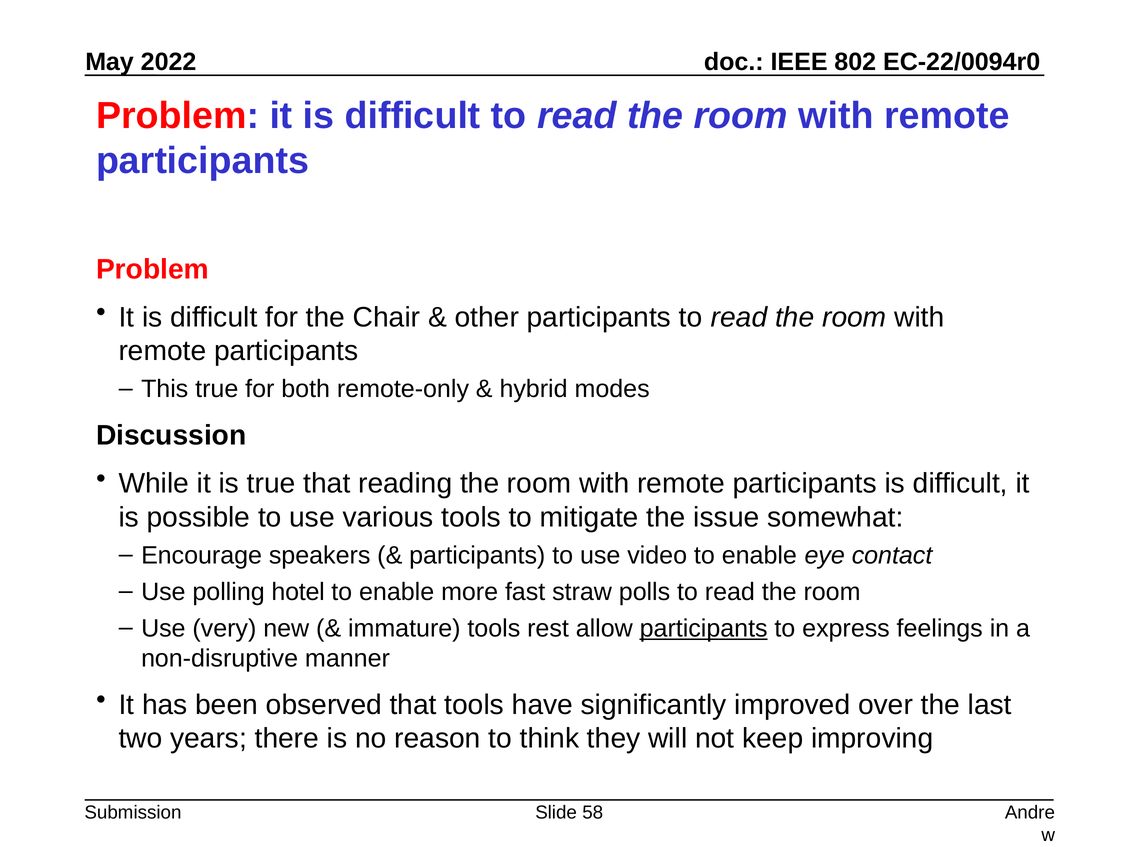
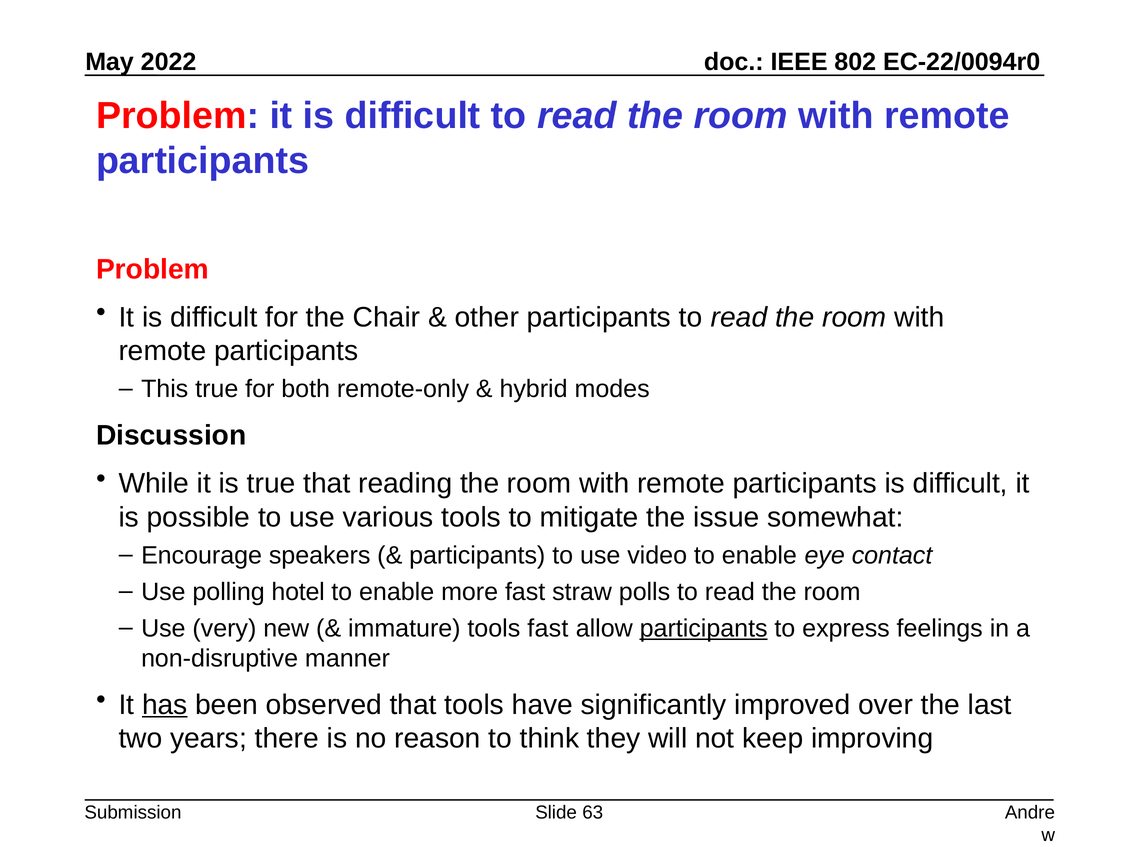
tools rest: rest -> fast (548, 628)
has underline: none -> present (165, 704)
58: 58 -> 63 (593, 812)
